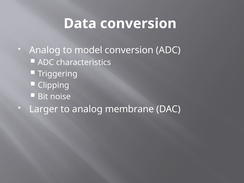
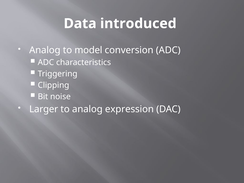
Data conversion: conversion -> introduced (138, 24)
membrane: membrane -> expression (129, 109)
